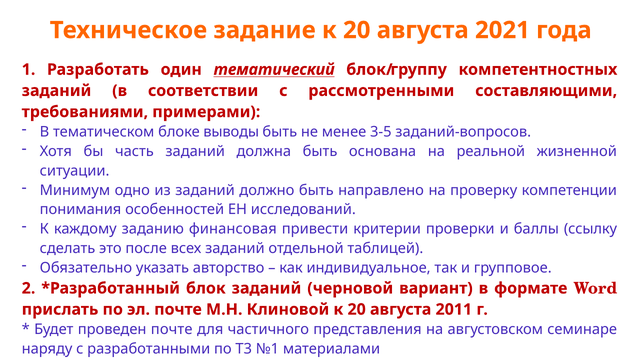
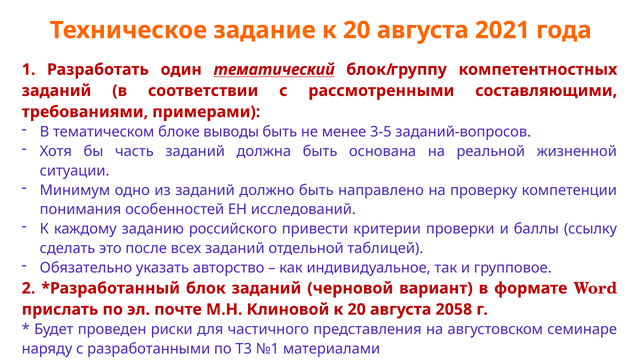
финансовая: финансовая -> российского (233, 229)
2011: 2011 -> 2058 (454, 309)
проведен почте: почте -> риски (172, 329)
